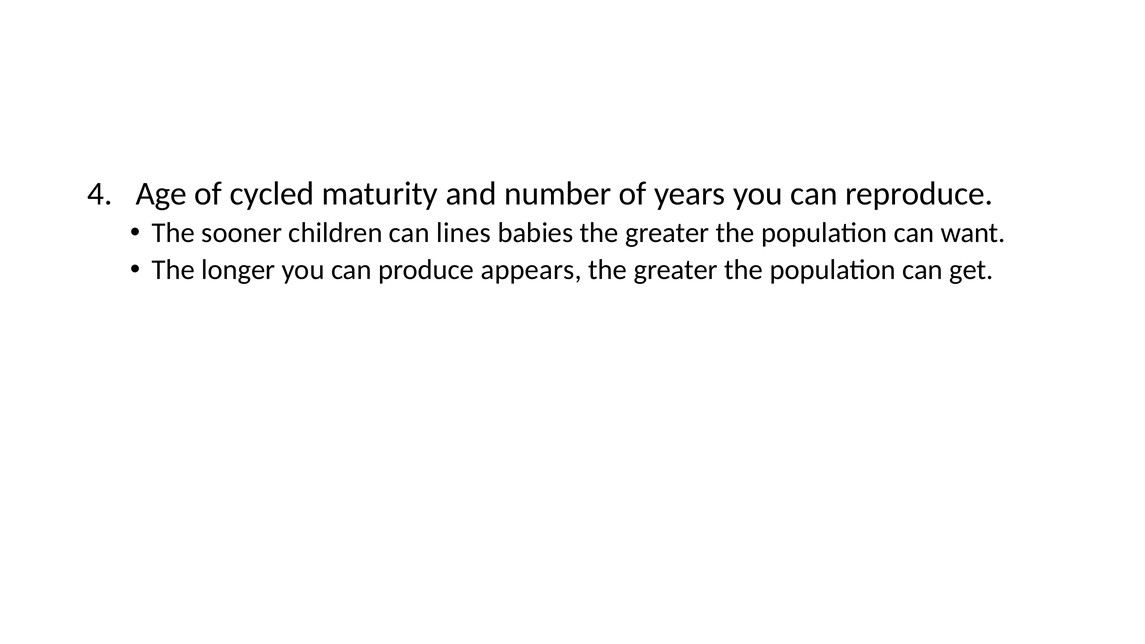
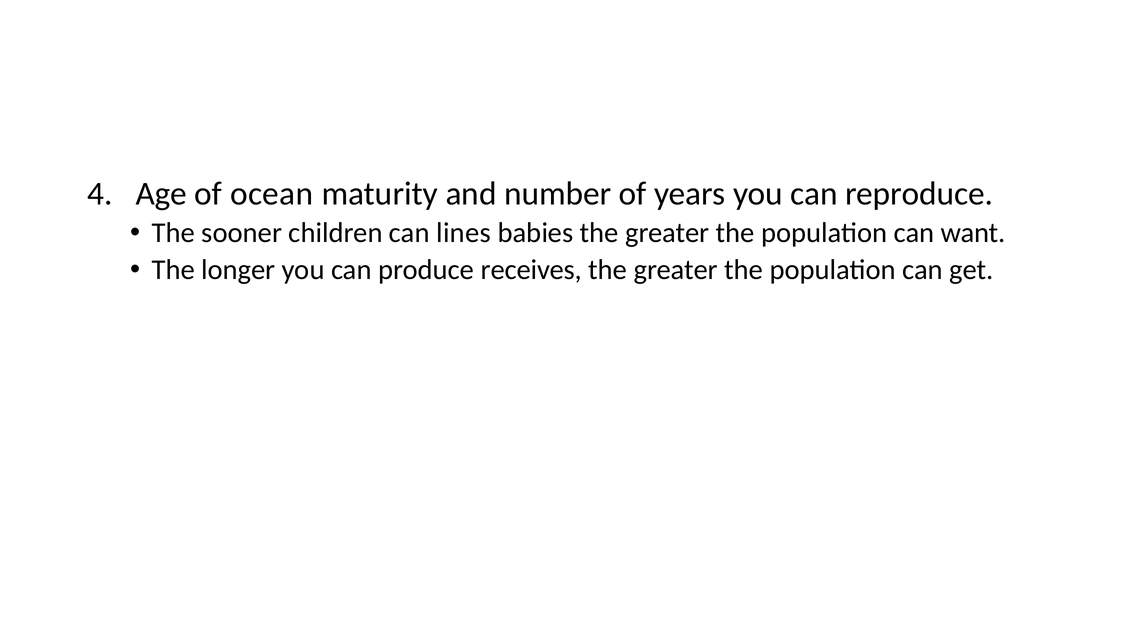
cycled: cycled -> ocean (272, 194)
appears: appears -> receives (531, 270)
